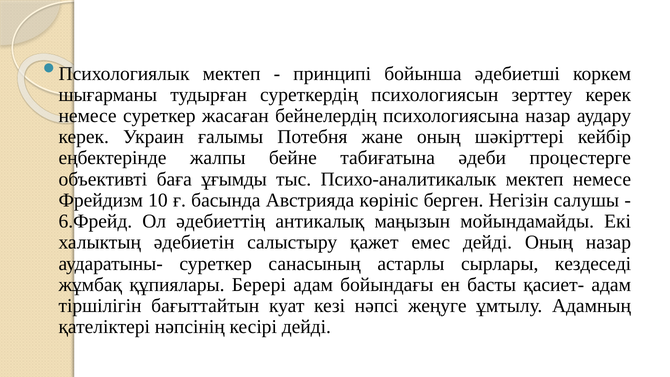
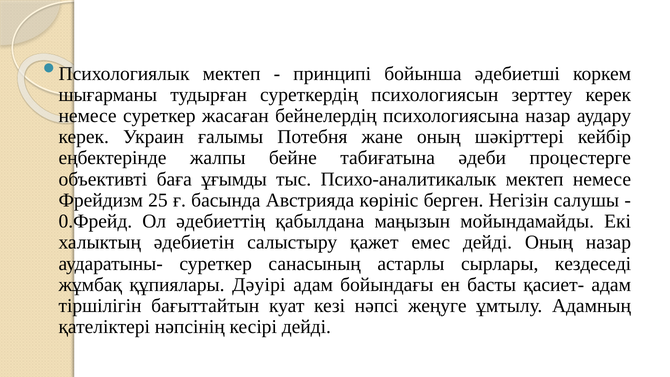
10: 10 -> 25 (158, 200)
6.Фрейд: 6.Фрейд -> 0.Фрейд (95, 221)
антикалық: антикалық -> қабылдана (320, 221)
Берері: Берері -> Дәуірі (259, 285)
